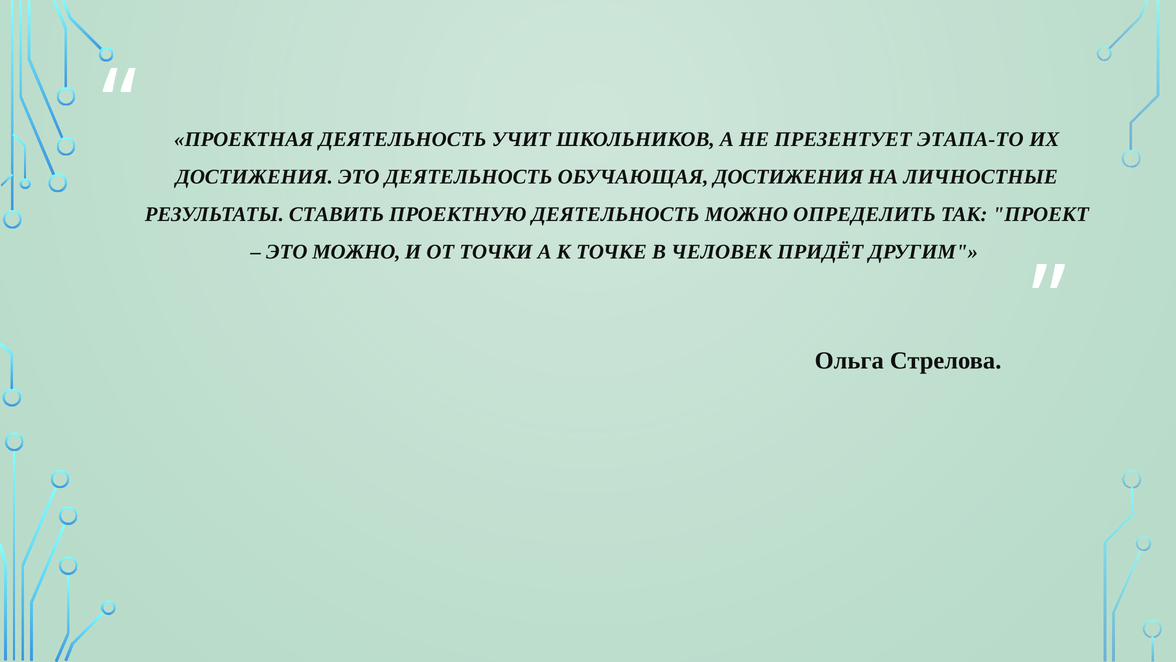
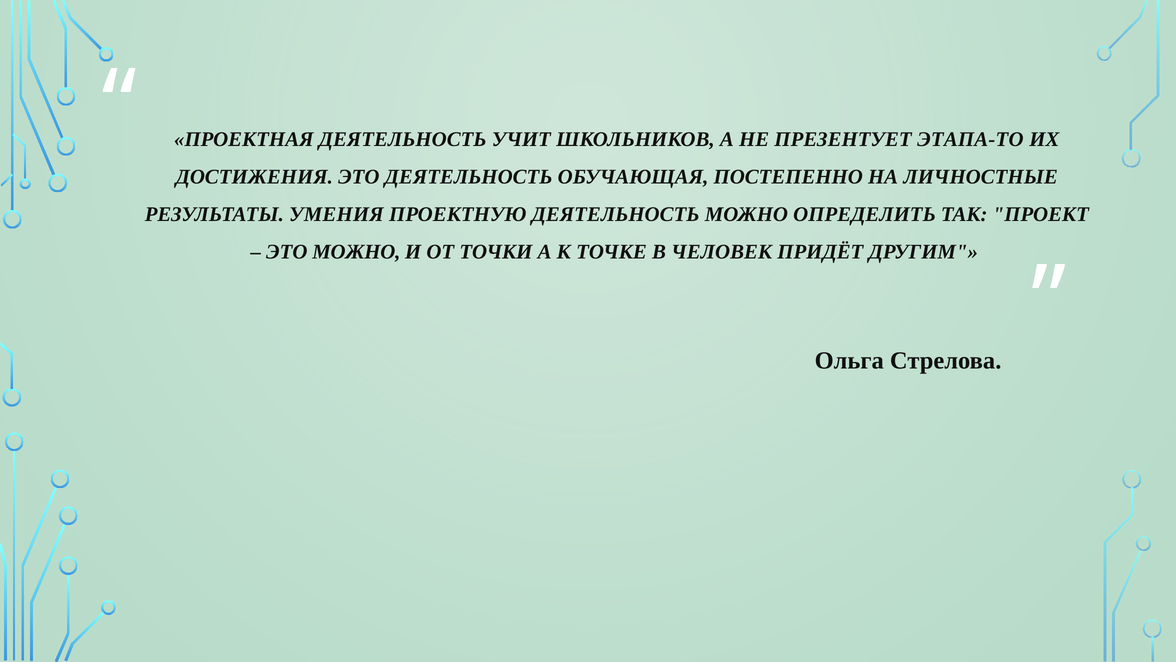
ОБУЧАЮЩАЯ ДОСТИЖЕНИЯ: ДОСТИЖЕНИЯ -> ПОСТЕПЕННО (788, 177)
СТАВИТЬ: СТАВИТЬ -> УМЕНИЯ (336, 214)
